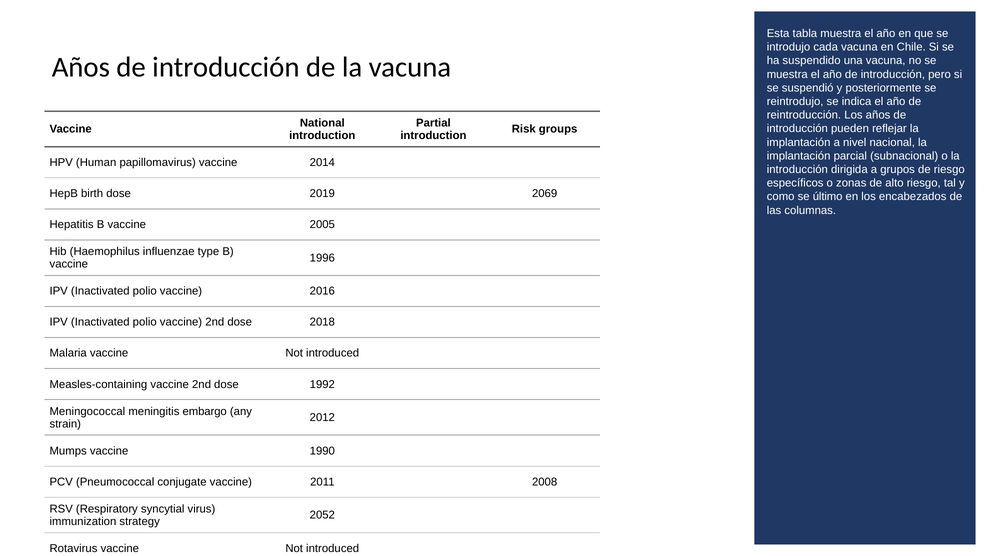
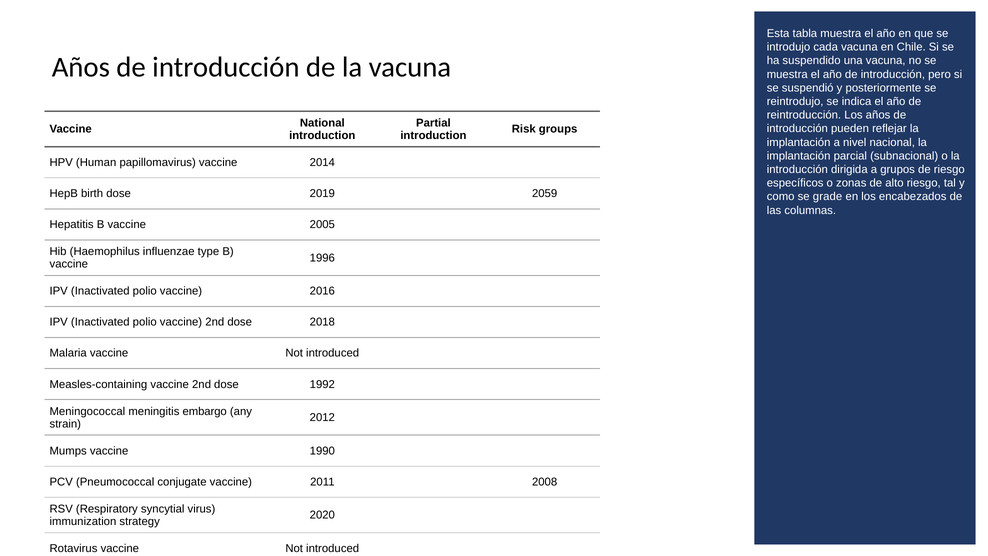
2069: 2069 -> 2059 (545, 193)
último: último -> grade (828, 197)
2052: 2052 -> 2020 (322, 515)
